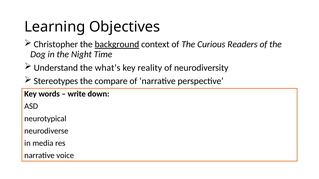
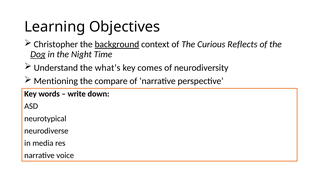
Readers: Readers -> Reflects (242, 44)
Dog underline: none -> present (38, 55)
reality: reality -> comes (150, 68)
Stereotypes: Stereotypes -> Mentioning (56, 81)
